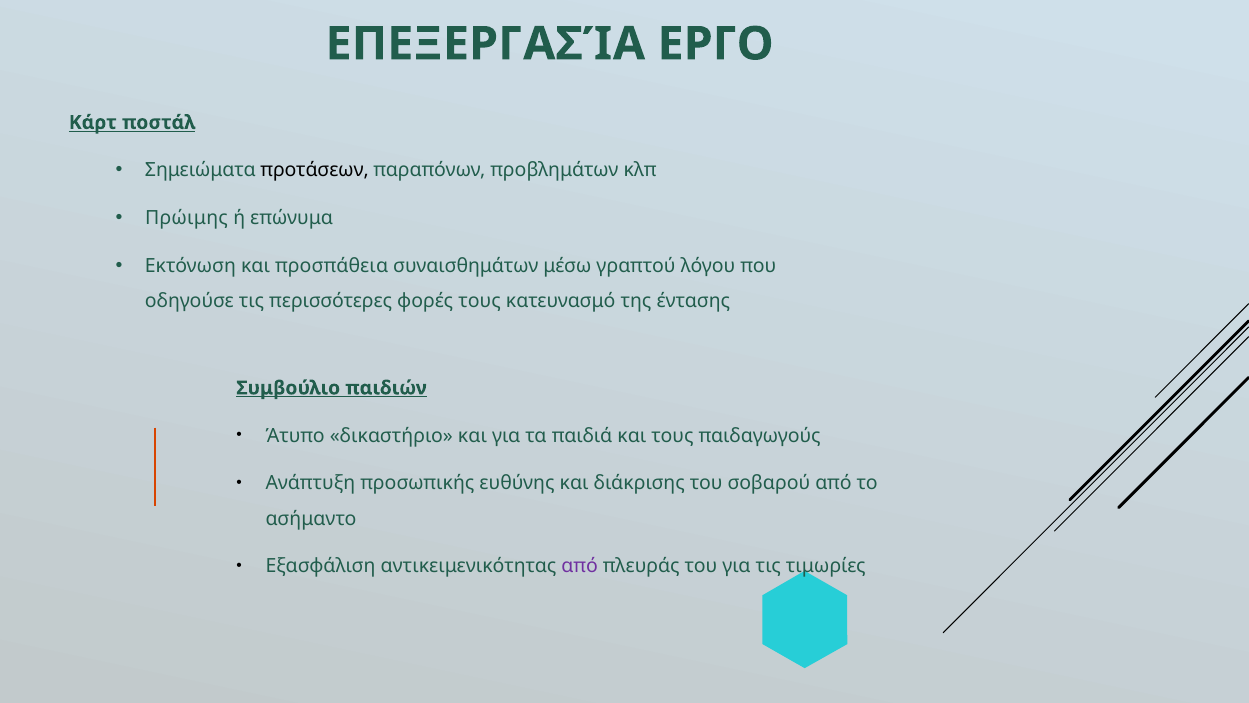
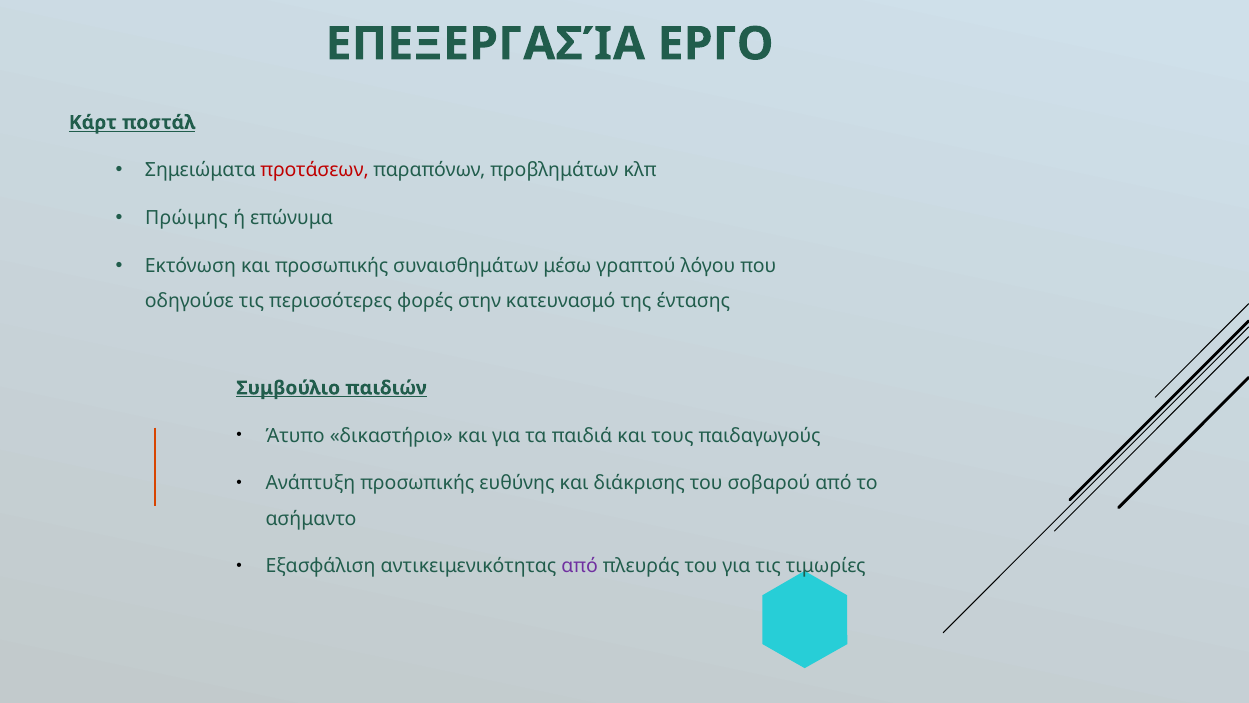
προτάσεων colour: black -> red (315, 170)
και προσπάθεια: προσπάθεια -> προσωπικής (332, 266)
φορές τους: τους -> στην (480, 301)
